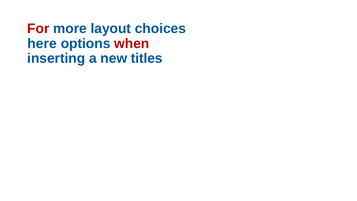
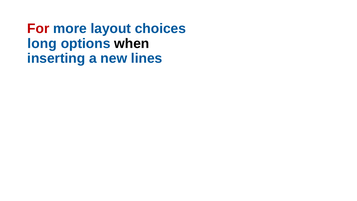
here: here -> long (42, 43)
when colour: red -> black (132, 43)
titles: titles -> lines (147, 58)
